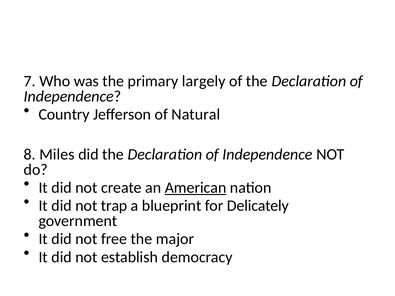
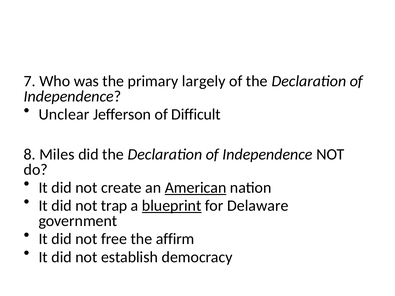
Country: Country -> Unclear (64, 114)
Natural: Natural -> Difficult (196, 114)
blueprint underline: none -> present (172, 206)
Delicately: Delicately -> Delaware (258, 206)
major: major -> affirm (175, 239)
